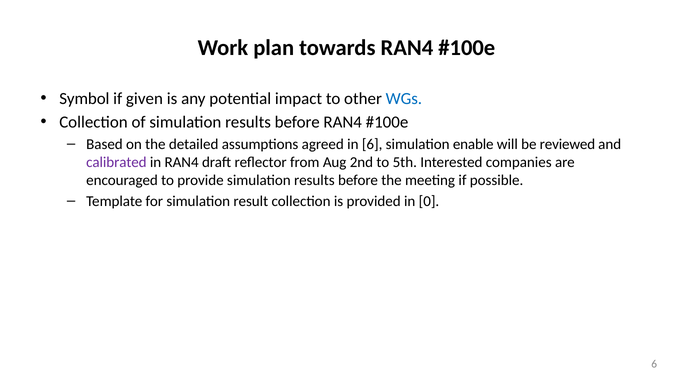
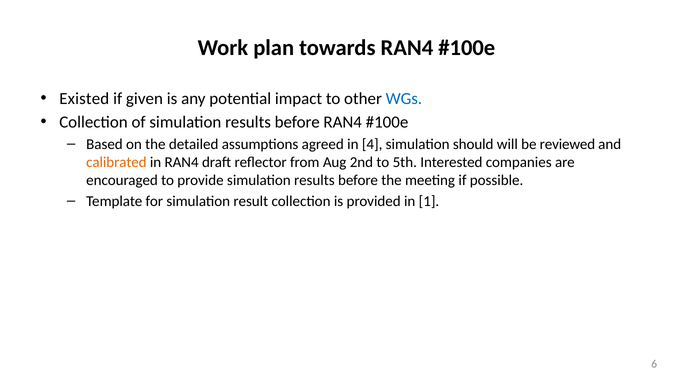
Symbol: Symbol -> Existed (84, 98)
in 6: 6 -> 4 (372, 144)
enable: enable -> should (473, 144)
calibrated colour: purple -> orange (116, 162)
0: 0 -> 1 (429, 201)
